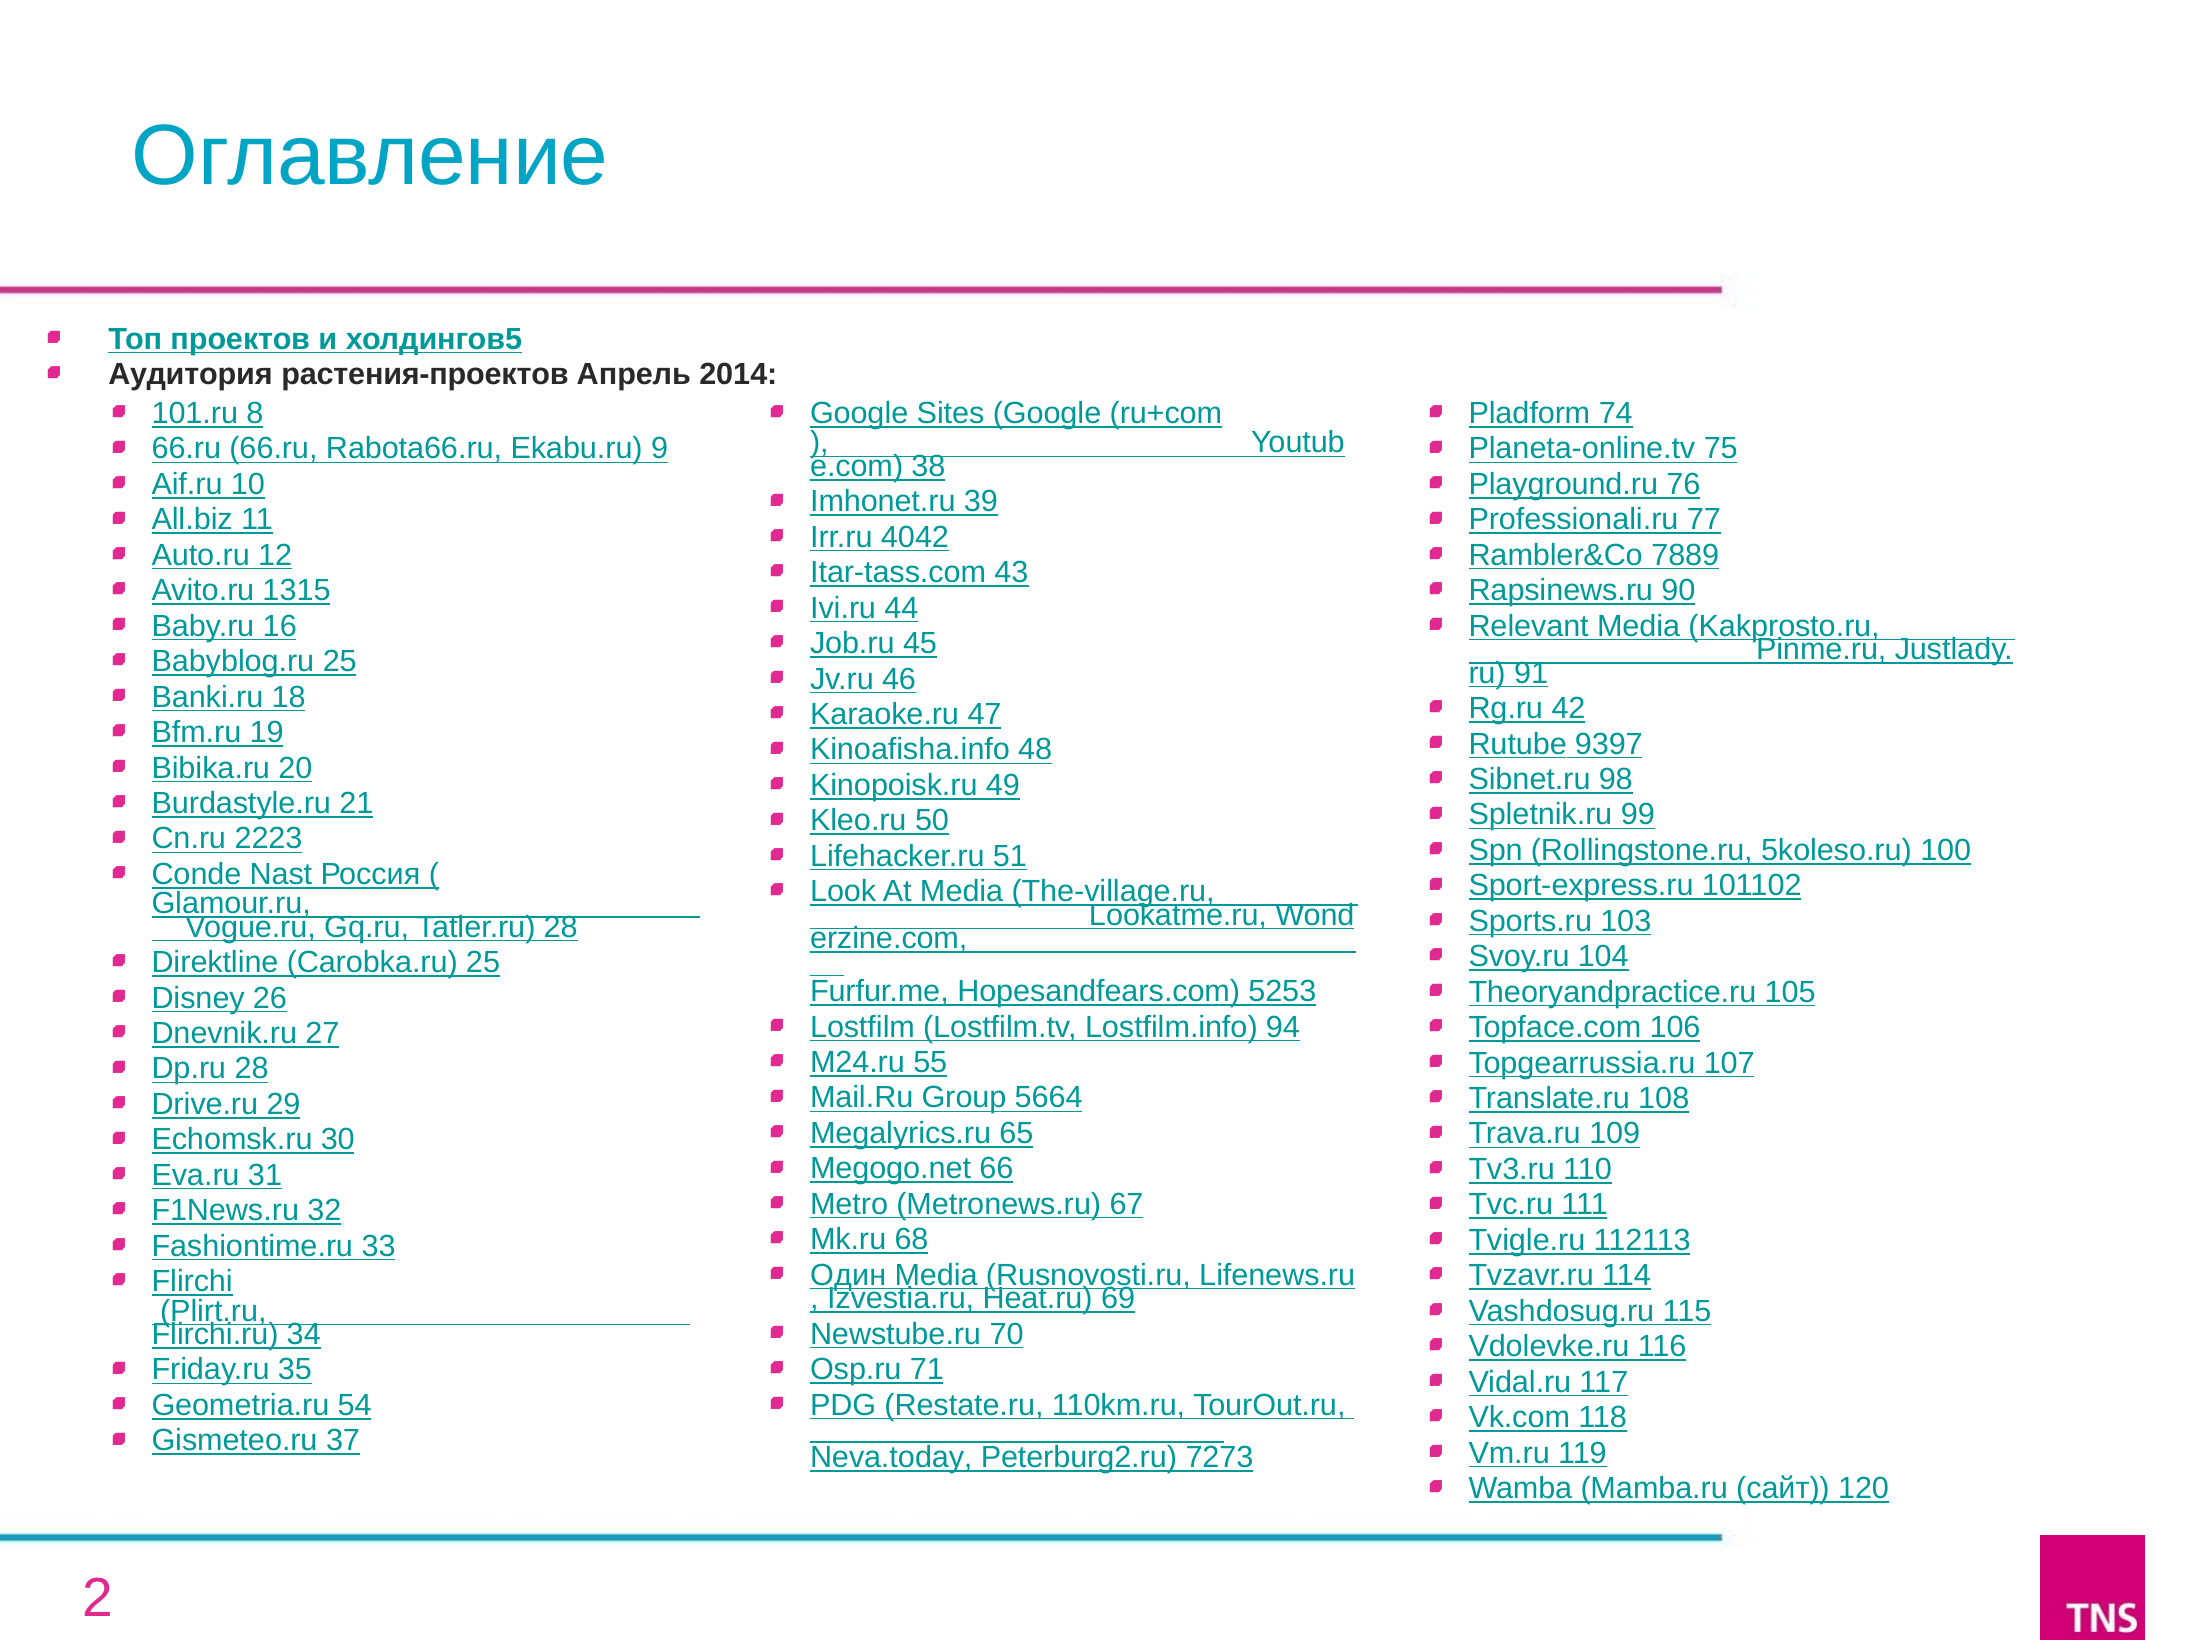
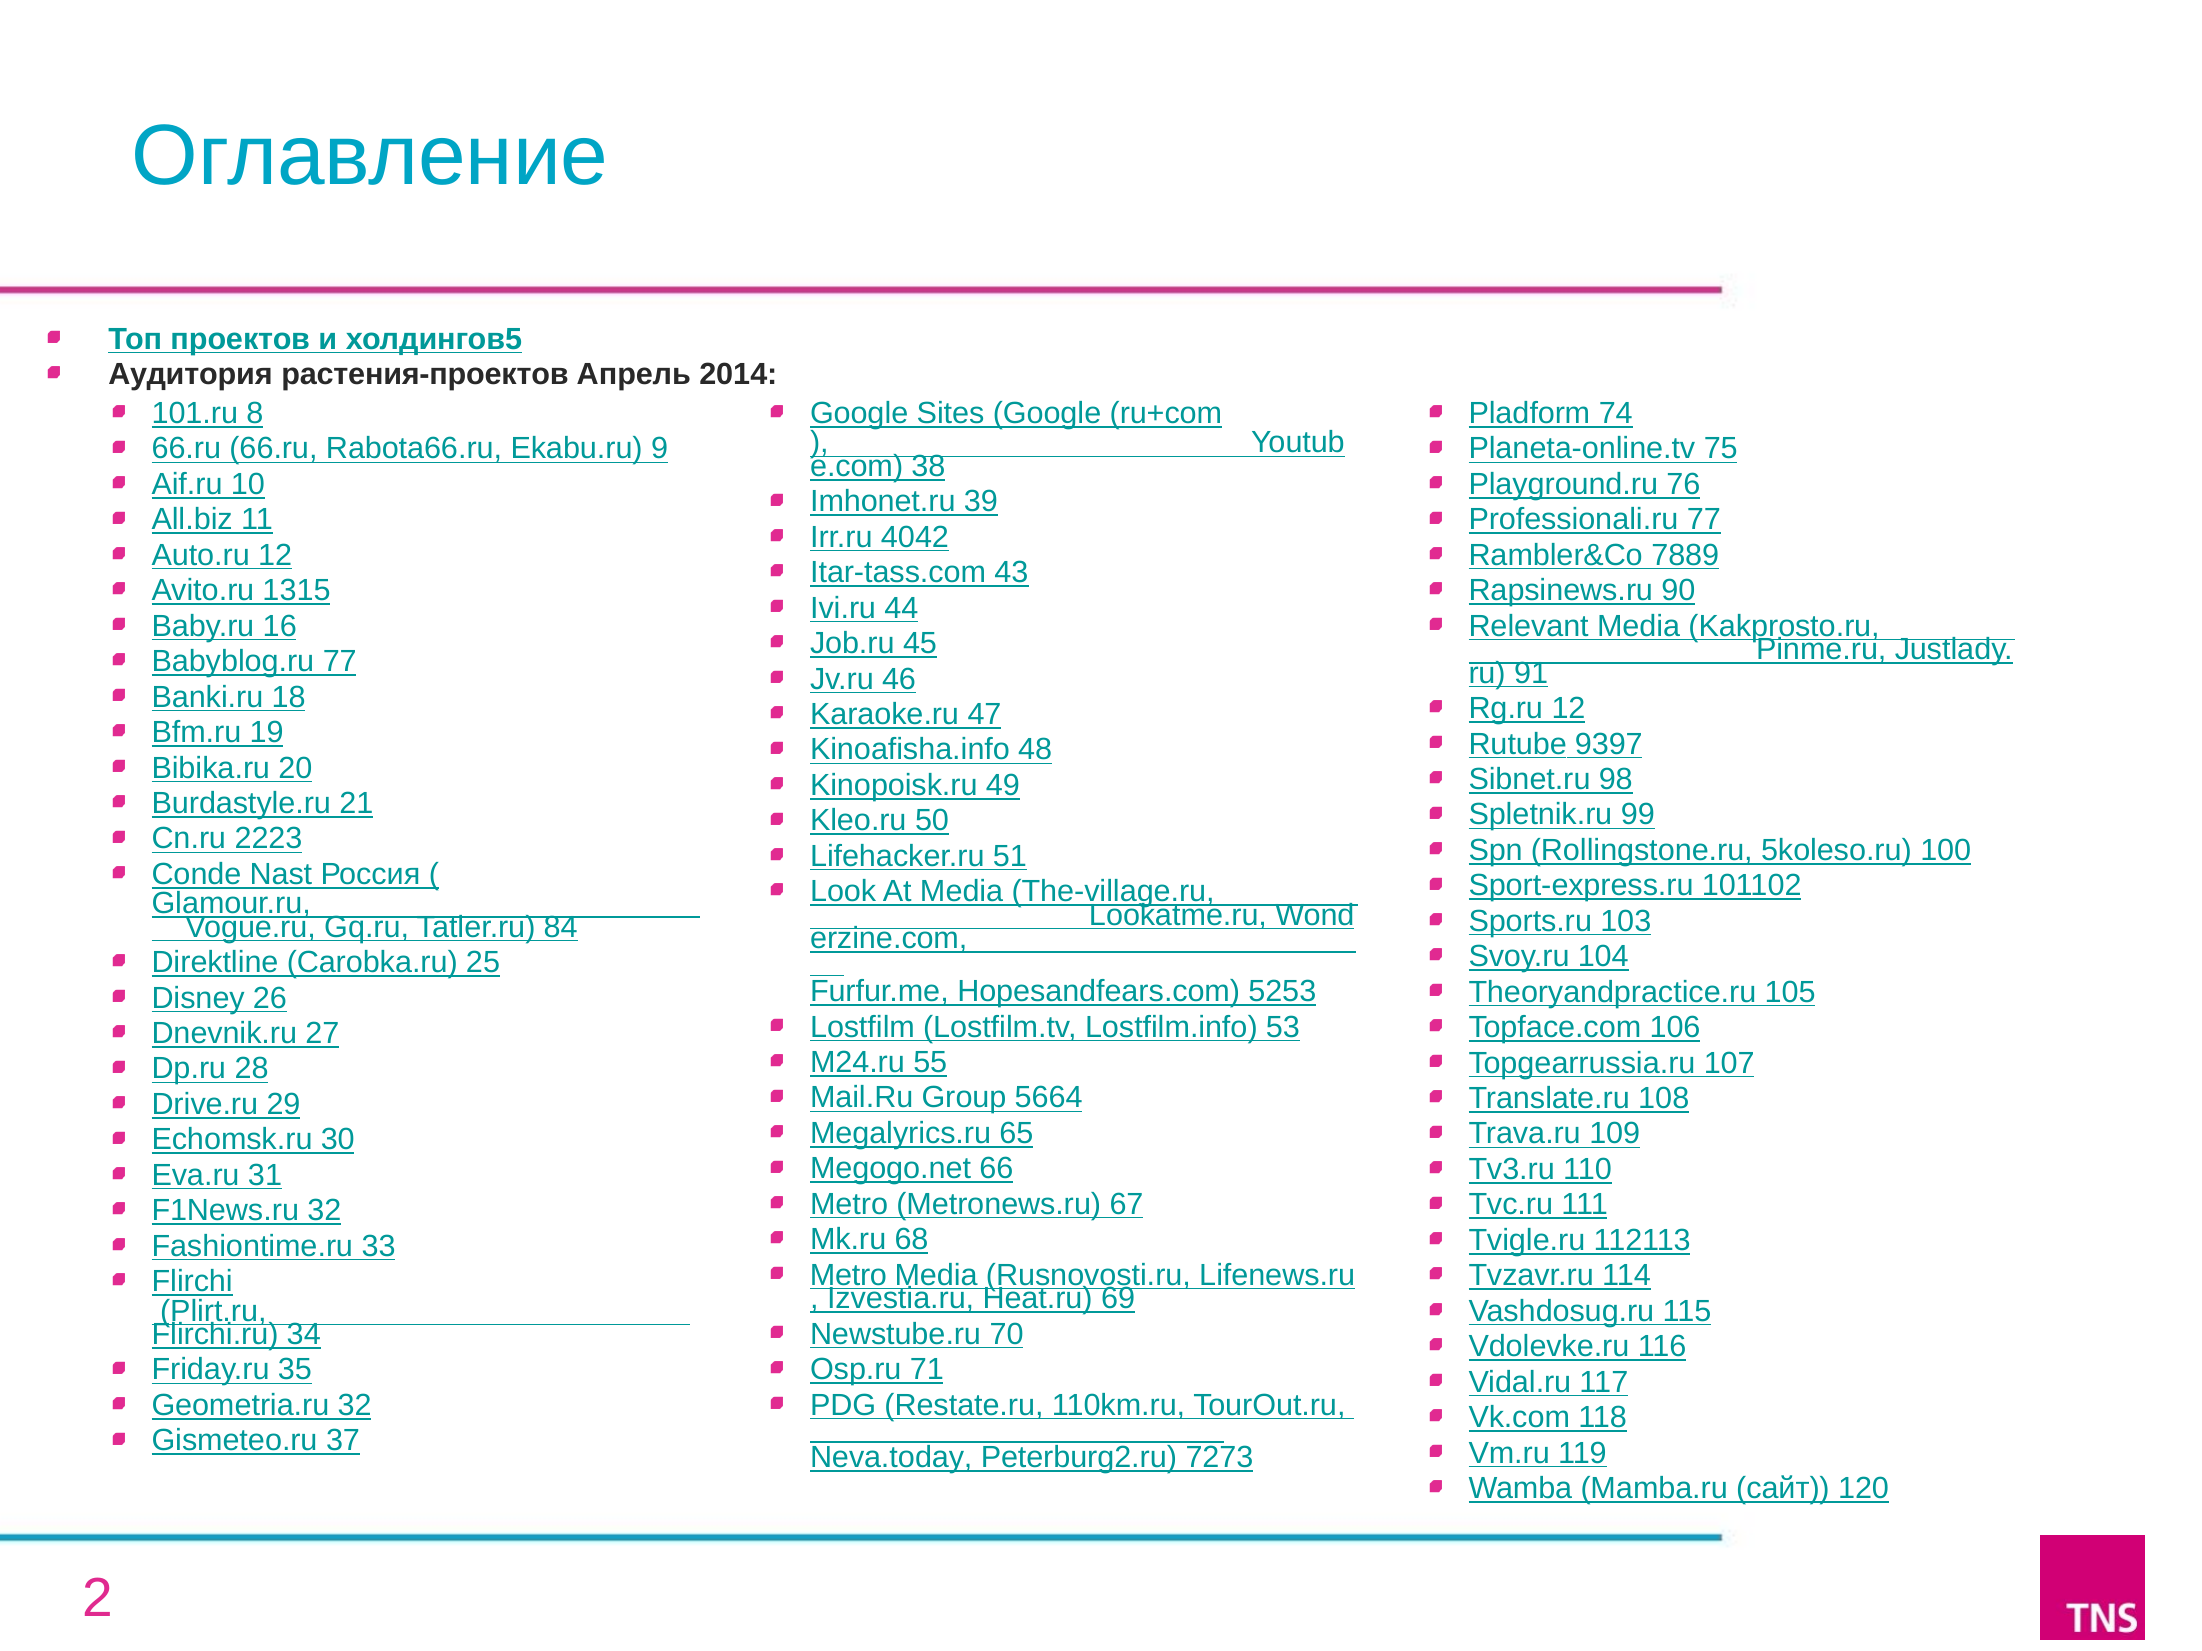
Babyblog.ru 25: 25 -> 77 (340, 662)
Rg.ru 42: 42 -> 12 (1569, 709)
Tatler.ru 28: 28 -> 84 (561, 927)
Lostfilm.info 94: 94 -> 53 (1283, 1027)
Один: Один -> Metro (848, 1275)
Geometria.ru 54: 54 -> 32 (355, 1406)
